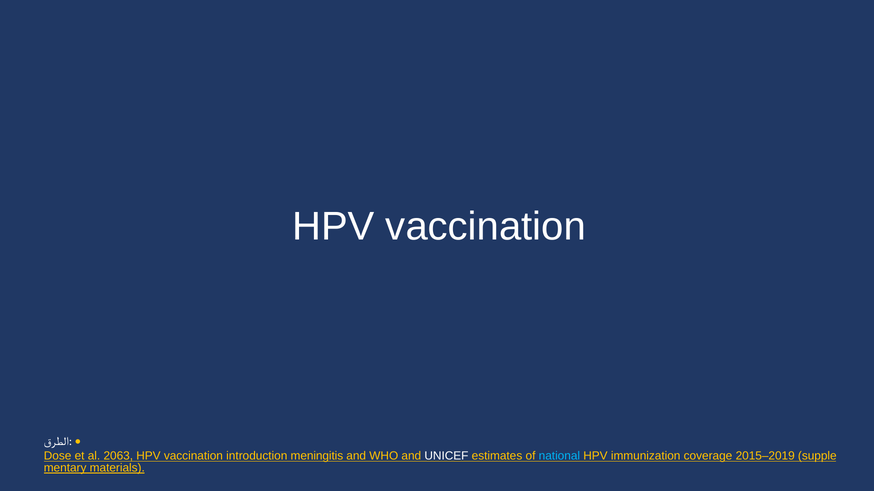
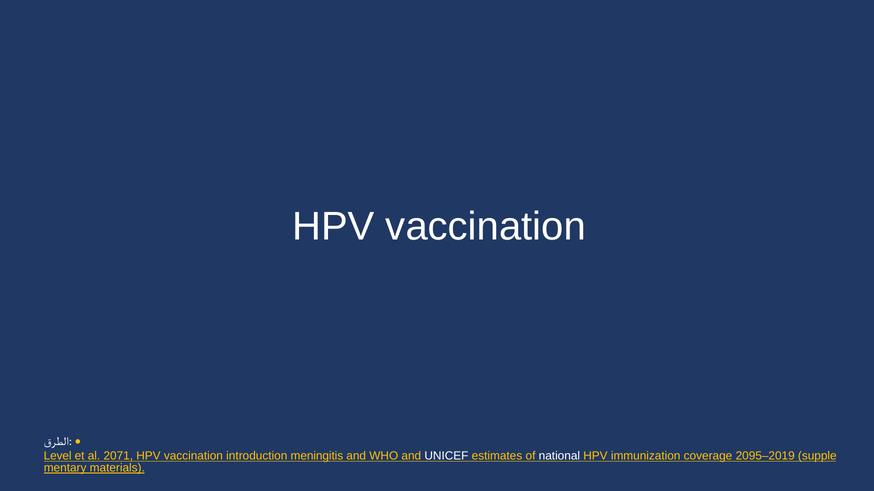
Dose: Dose -> Level (58, 456)
2063: 2063 -> 2071 (118, 456)
national colour: light blue -> white (559, 456)
2015–2019: 2015–2019 -> 2095–2019 (765, 456)
